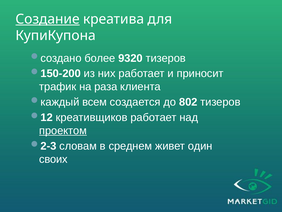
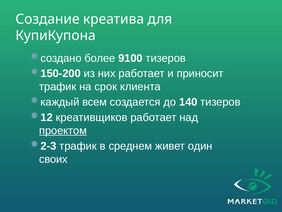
Создание underline: present -> none (48, 19)
9320: 9320 -> 9100 (130, 58)
раза: раза -> срок (106, 87)
802: 802 -> 140 (188, 102)
словам: словам -> трафик (78, 146)
